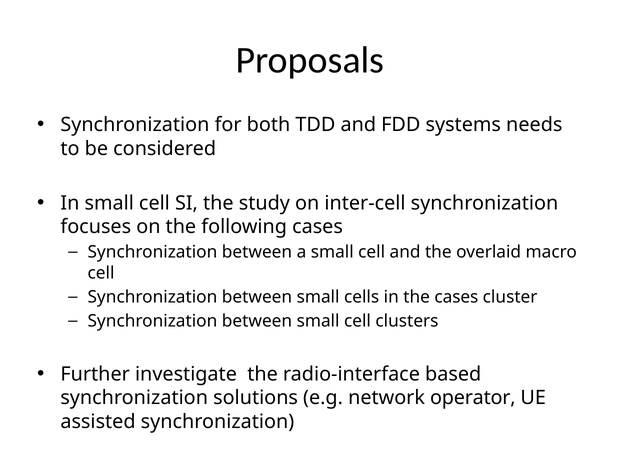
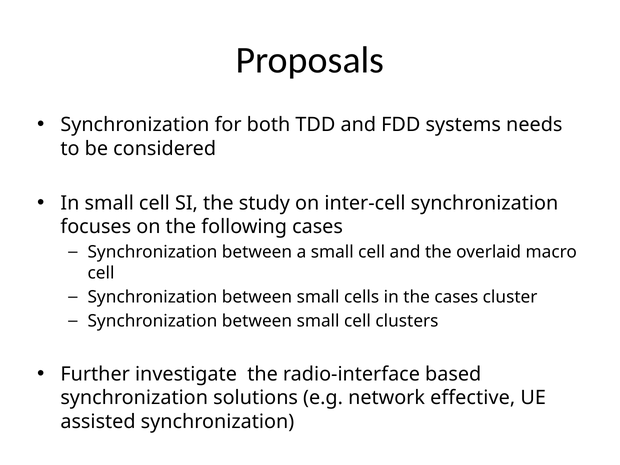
operator: operator -> effective (473, 398)
